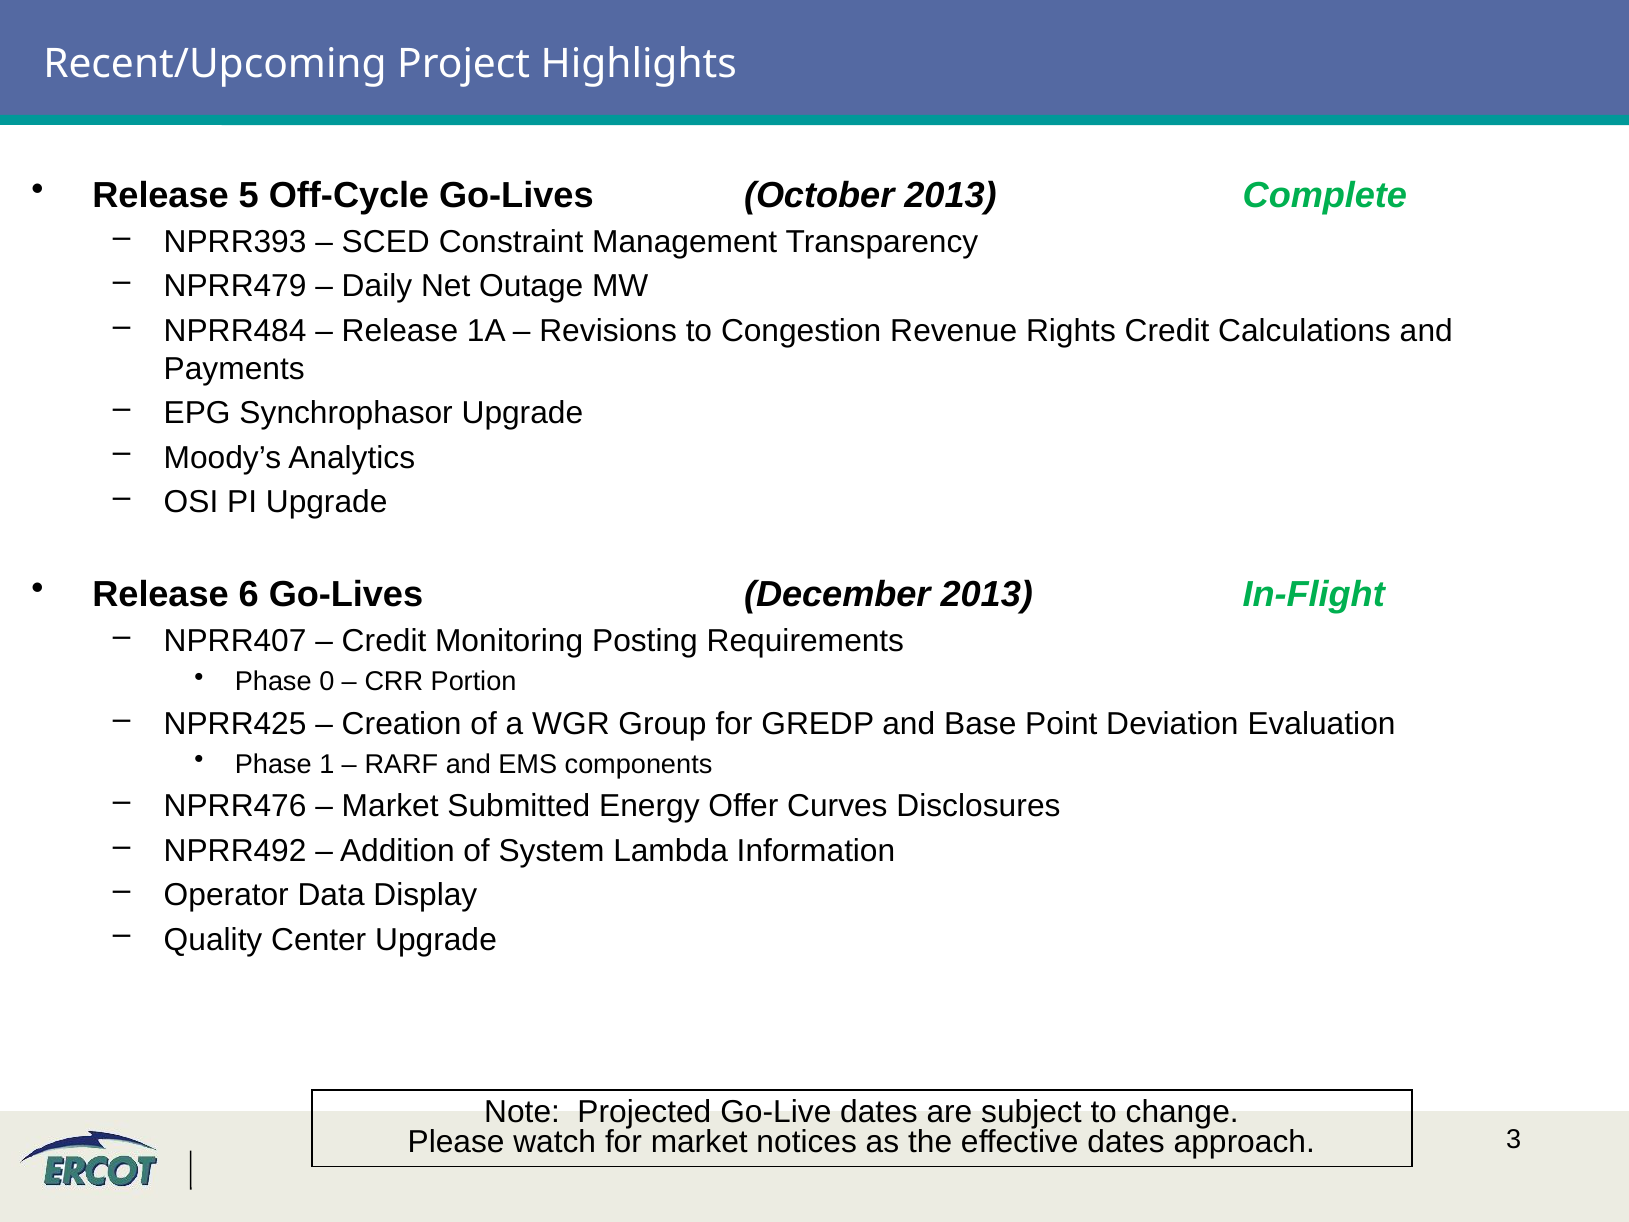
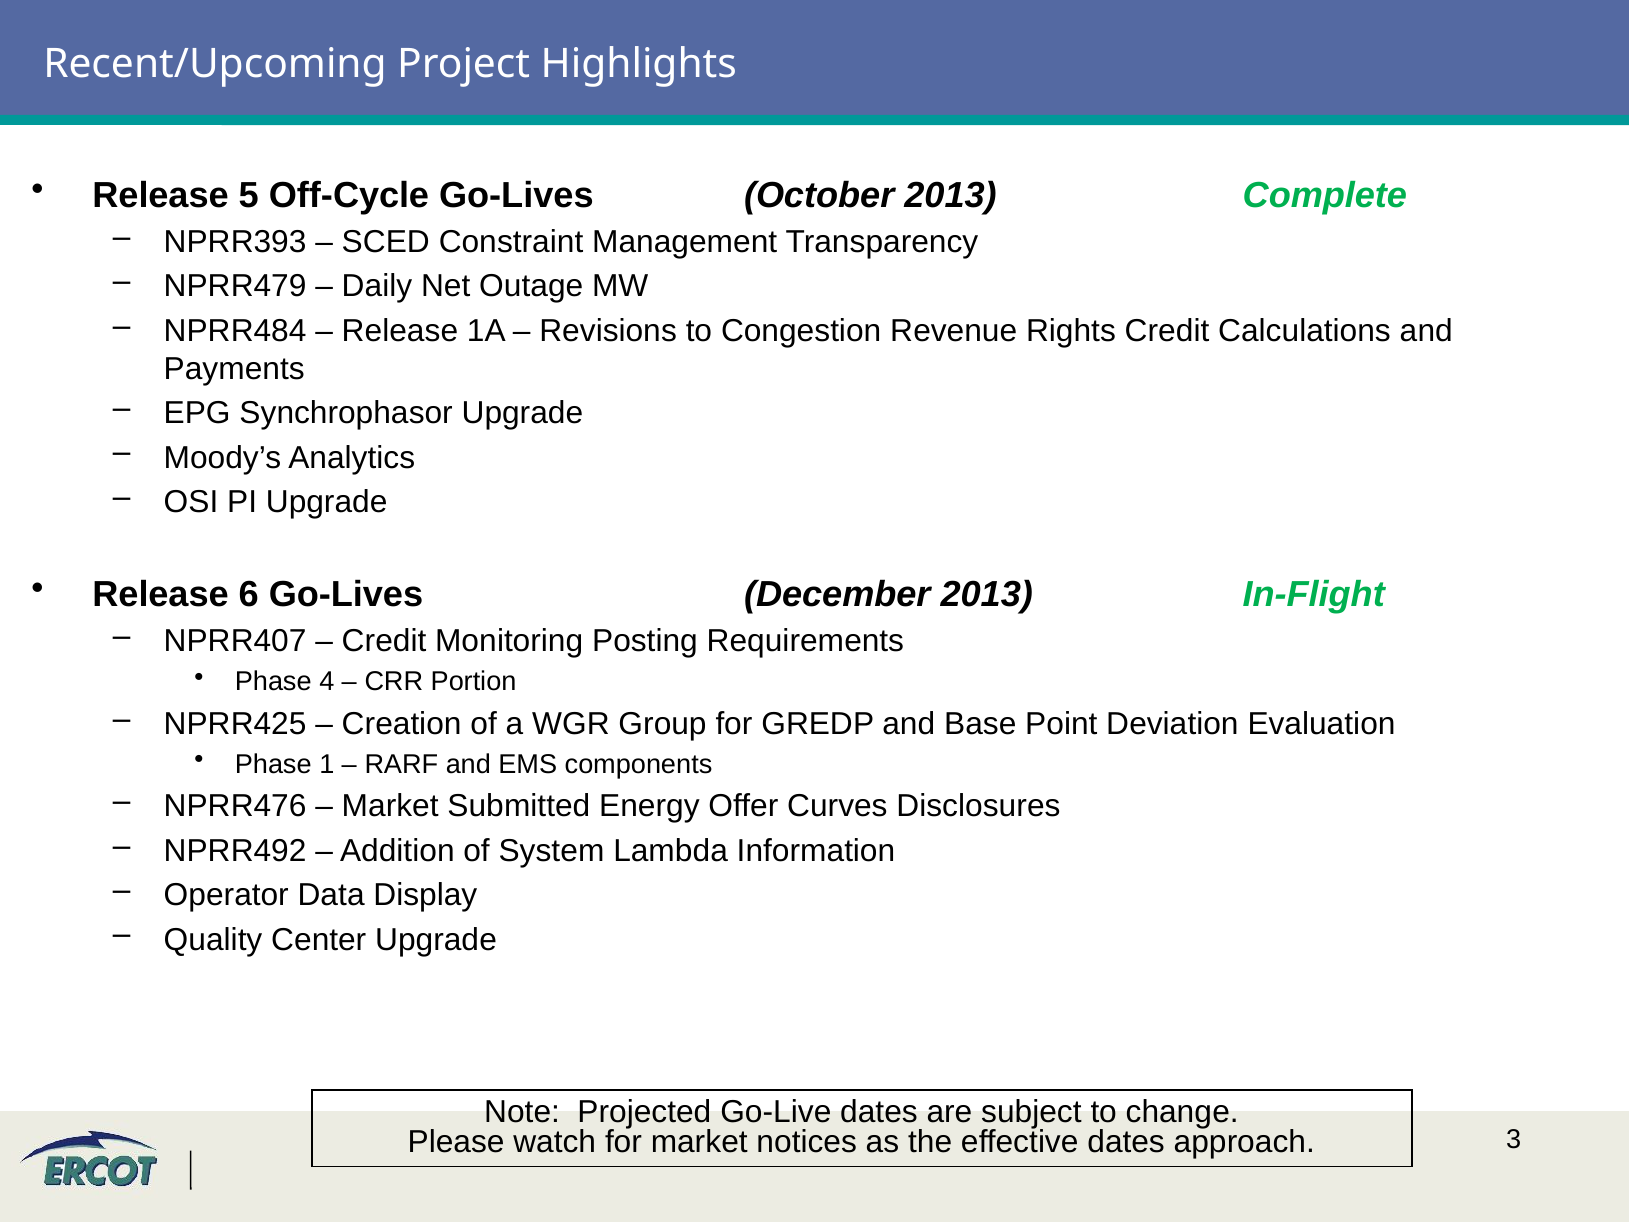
0: 0 -> 4 (327, 682)
